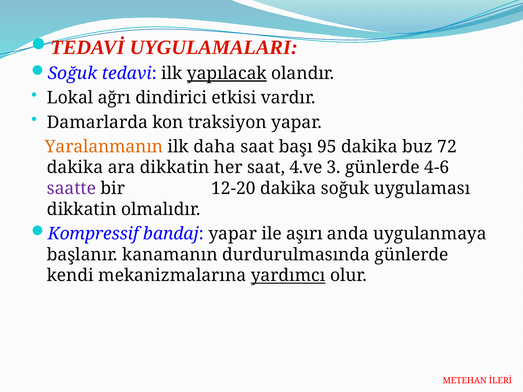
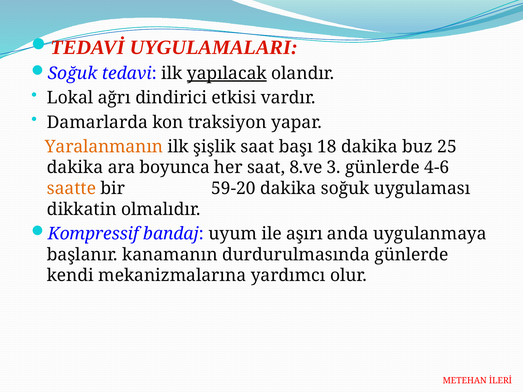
daha: daha -> şişlik (215, 147)
95: 95 -> 18 (327, 147)
72: 72 -> 25 (447, 147)
ara dikkatin: dikkatin -> boyunca (175, 168)
4.ve: 4.ve -> 8.ve (306, 168)
saatte colour: purple -> orange (72, 189)
12-20: 12-20 -> 59-20 (233, 189)
bandaj yapar: yapar -> uyum (233, 234)
yardımcı underline: present -> none (288, 276)
